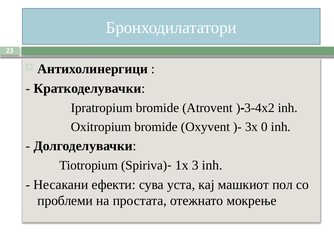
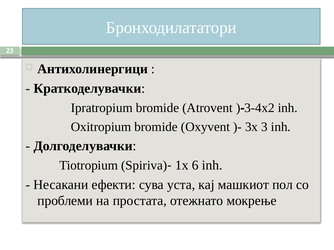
0: 0 -> 3 (264, 127)
3: 3 -> 6 (195, 166)
